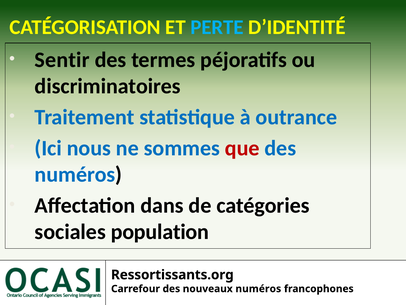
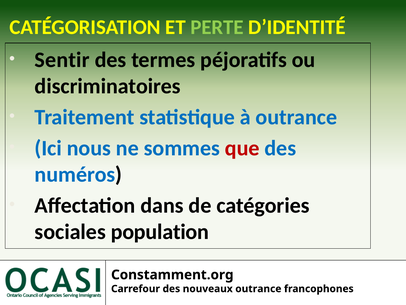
PERTE colour: light blue -> light green (217, 27)
Ressortissants.org: Ressortissants.org -> Constamment.org (172, 274)
nouveaux numéros: numéros -> outrance (258, 288)
